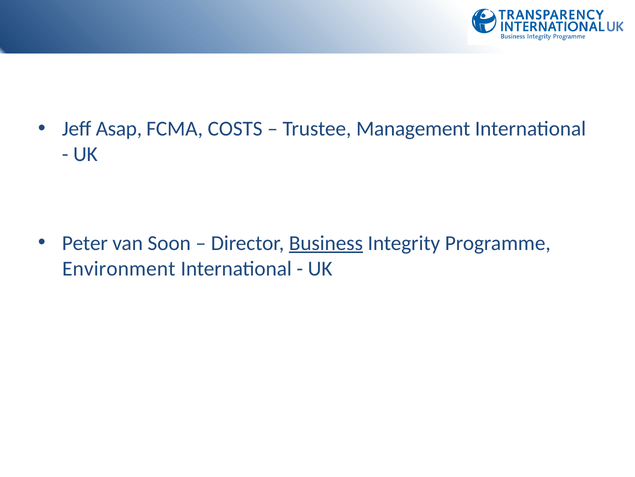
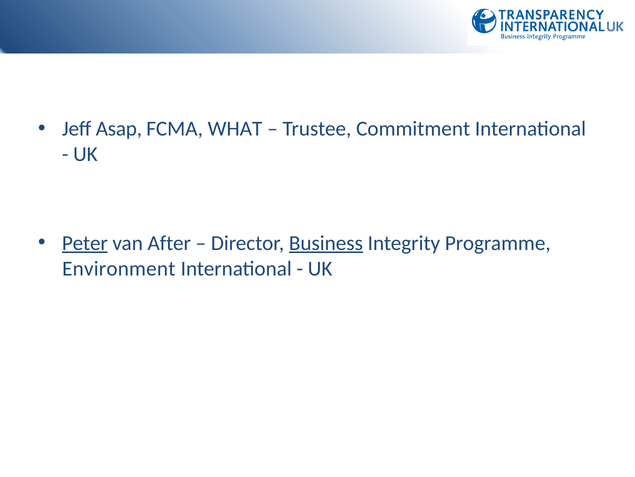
COSTS: COSTS -> WHAT (235, 128)
Management: Management -> Commitment (413, 128)
Peter underline: none -> present (85, 243)
Soon: Soon -> After (169, 243)
